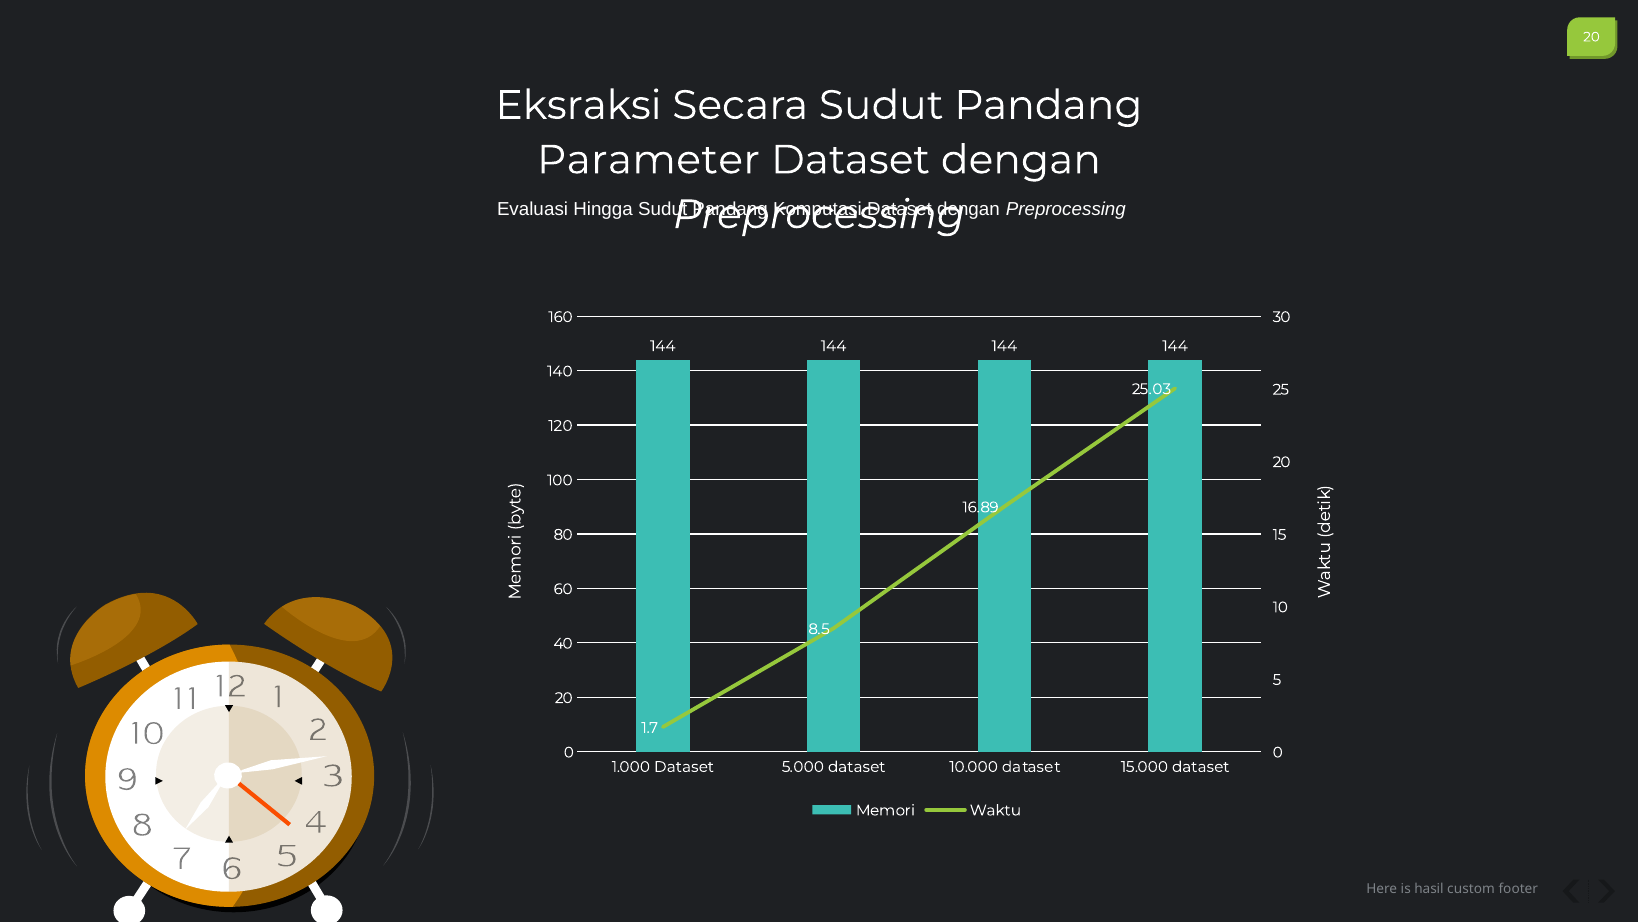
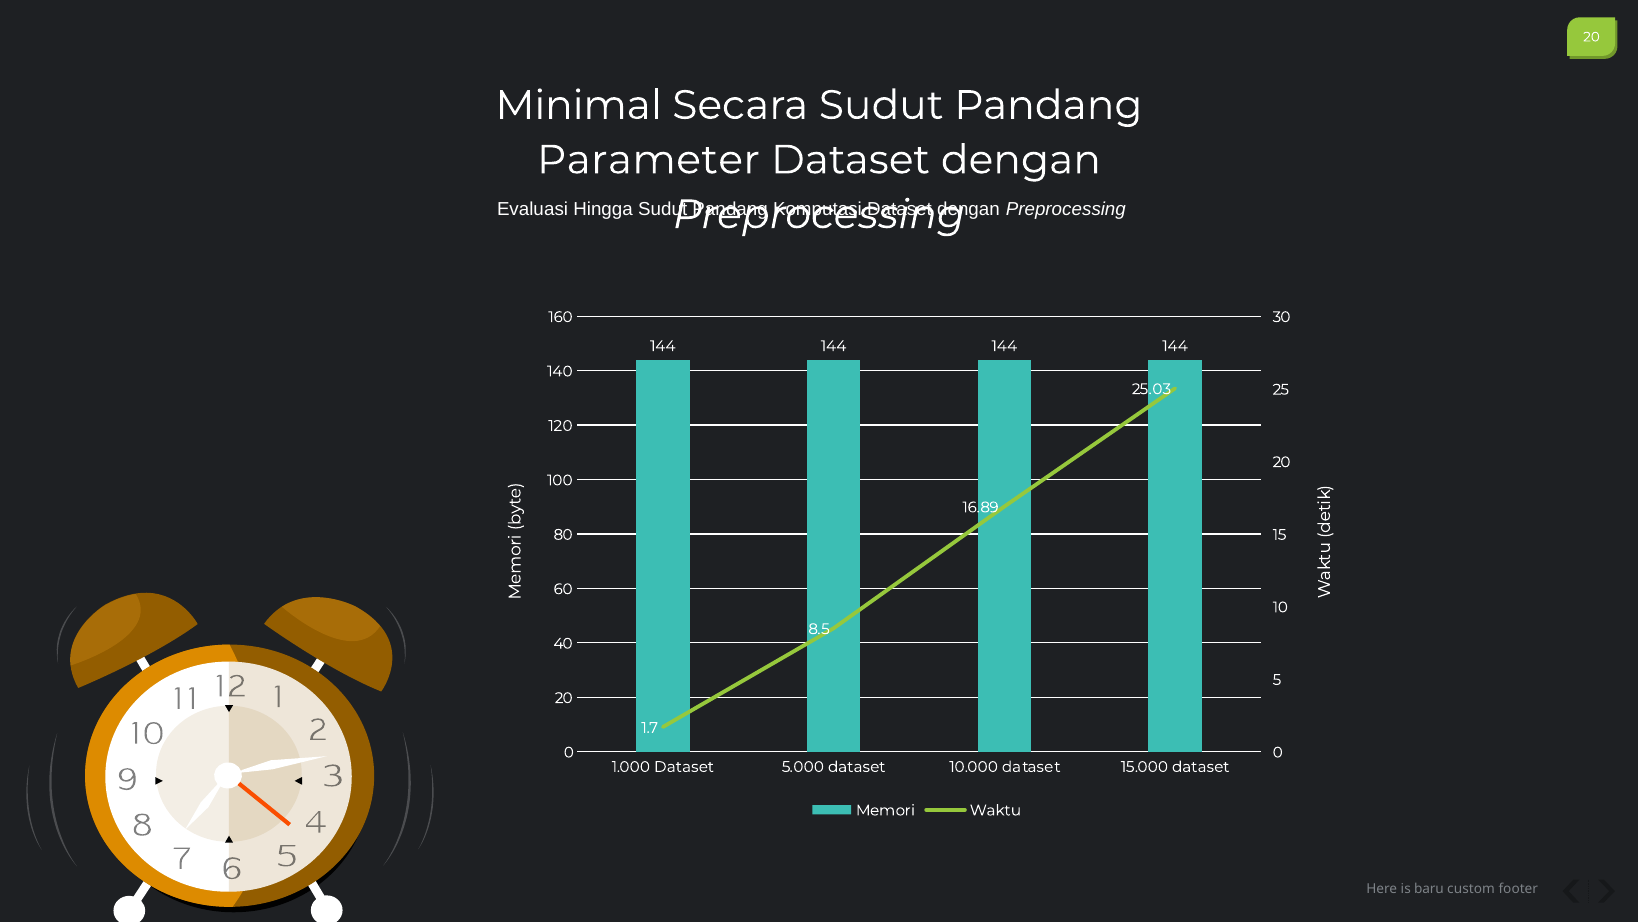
Eksraksi: Eksraksi -> Minimal (579, 105)
hasil: hasil -> baru (1429, 889)
